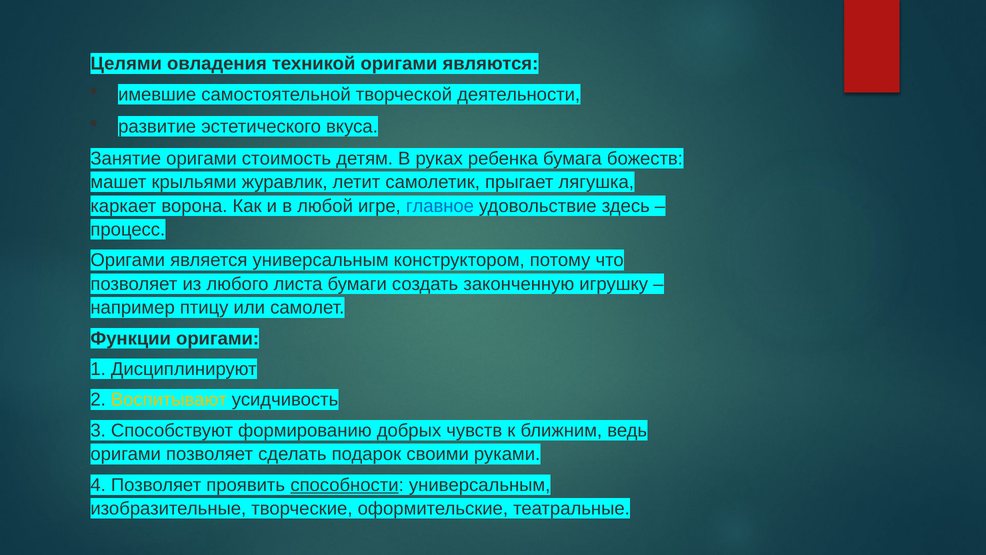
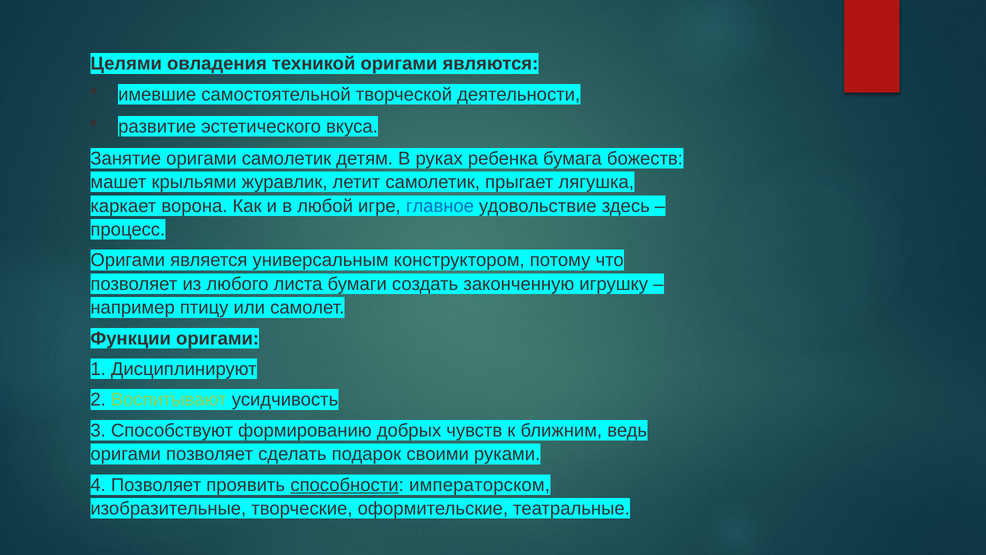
оригами стоимость: стоимость -> самолетик (287, 158)
Воспитывают colour: yellow -> light green (169, 400)
способности универсальным: универсальным -> императорском (480, 485)
